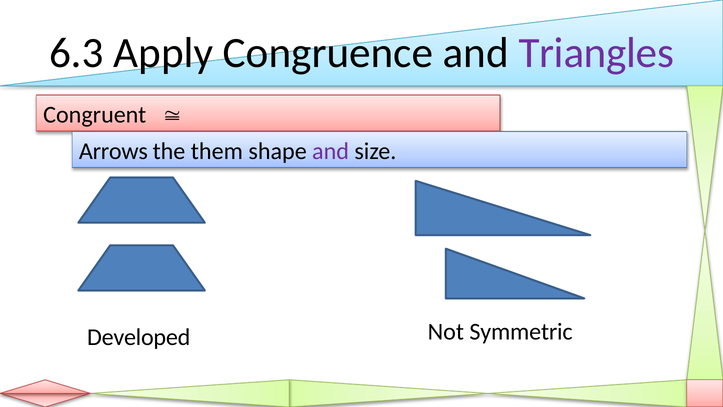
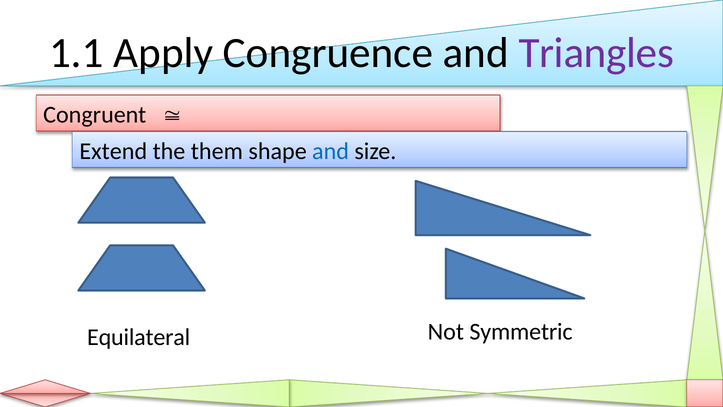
6.3: 6.3 -> 1.1 (76, 53)
Arrows: Arrows -> Extend (113, 151)
and colour: purple -> blue (331, 151)
Developed: Developed -> Equilateral (139, 337)
